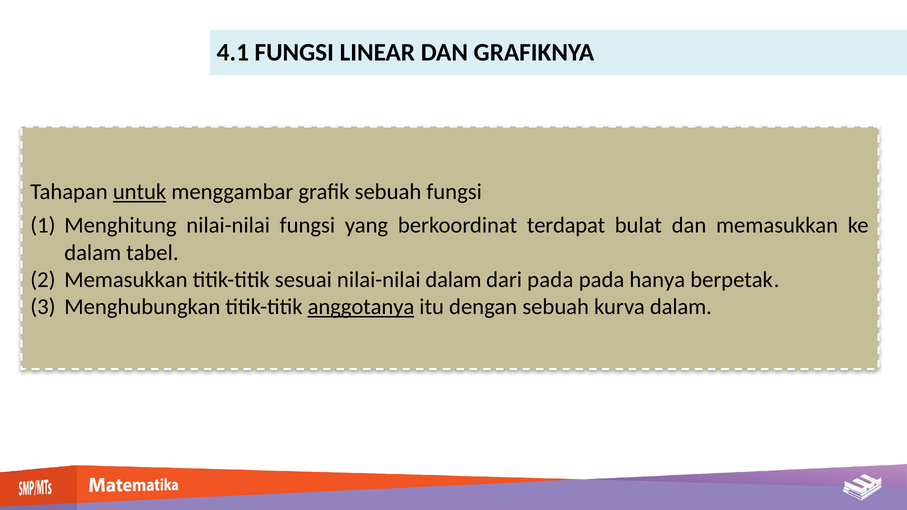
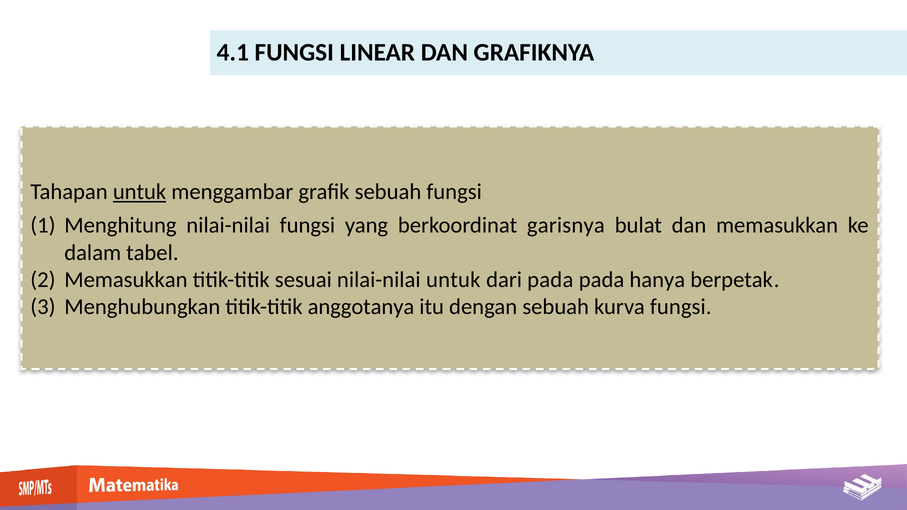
terdapat: terdapat -> garisnya (566, 225)
nilai-nilai dalam: dalam -> untuk (453, 280)
anggotanya underline: present -> none (361, 307)
kurva dalam: dalam -> fungsi (681, 307)
